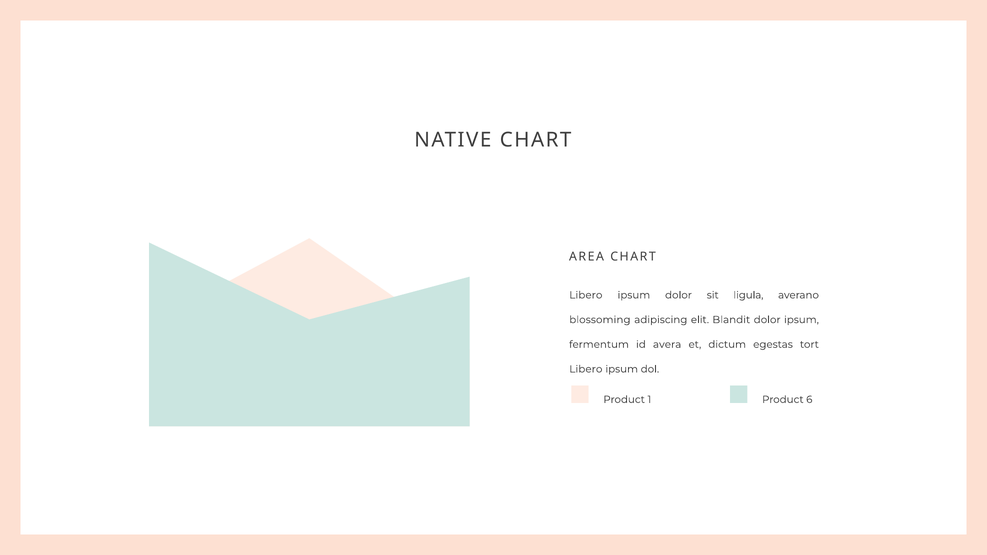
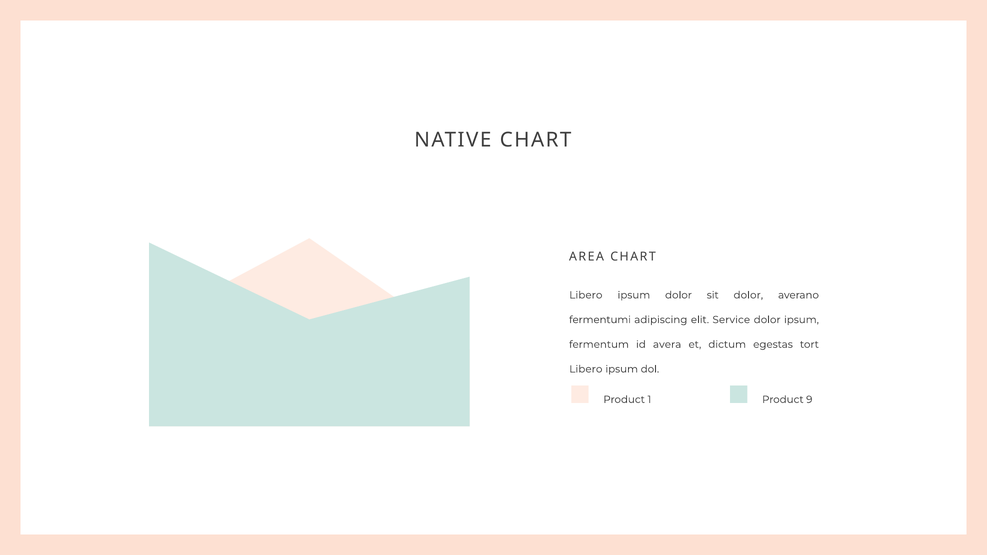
sit ligula: ligula -> dolor (748, 295)
blossoming: blossoming -> fermentumi (600, 320)
Blandit: Blandit -> Service (731, 320)
6: 6 -> 9 (809, 400)
